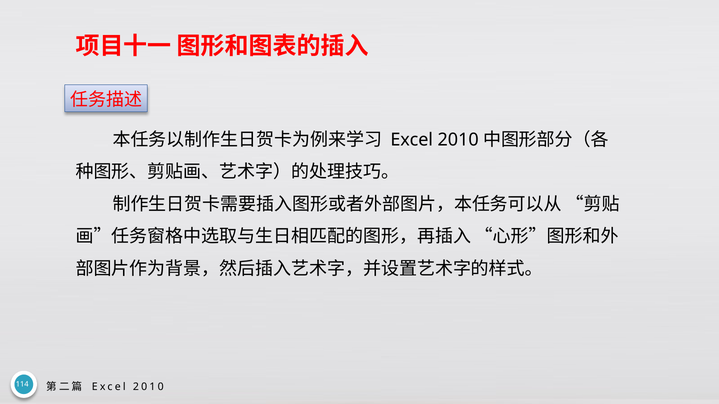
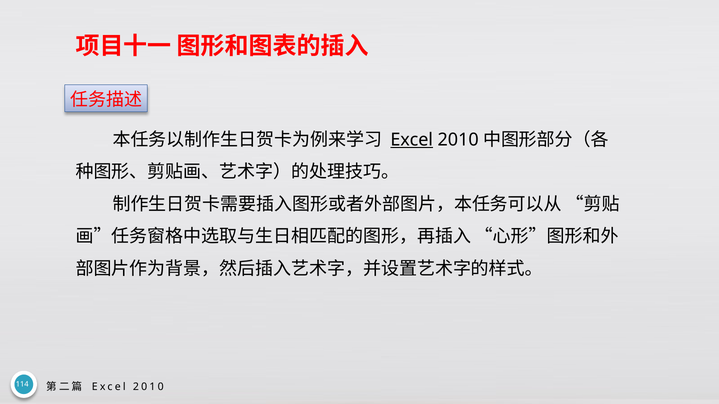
Excel underline: none -> present (412, 140)
